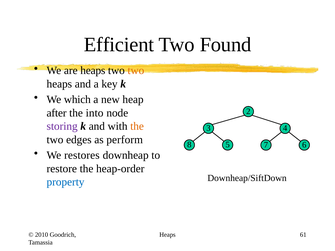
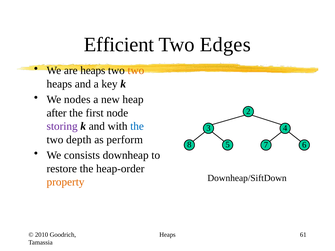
Found: Found -> Edges (225, 45)
which: which -> nodes (77, 100)
into: into -> first (95, 113)
the colour: orange -> blue (137, 126)
edges: edges -> depth (79, 140)
restores: restores -> consists (82, 155)
property colour: blue -> orange (66, 182)
